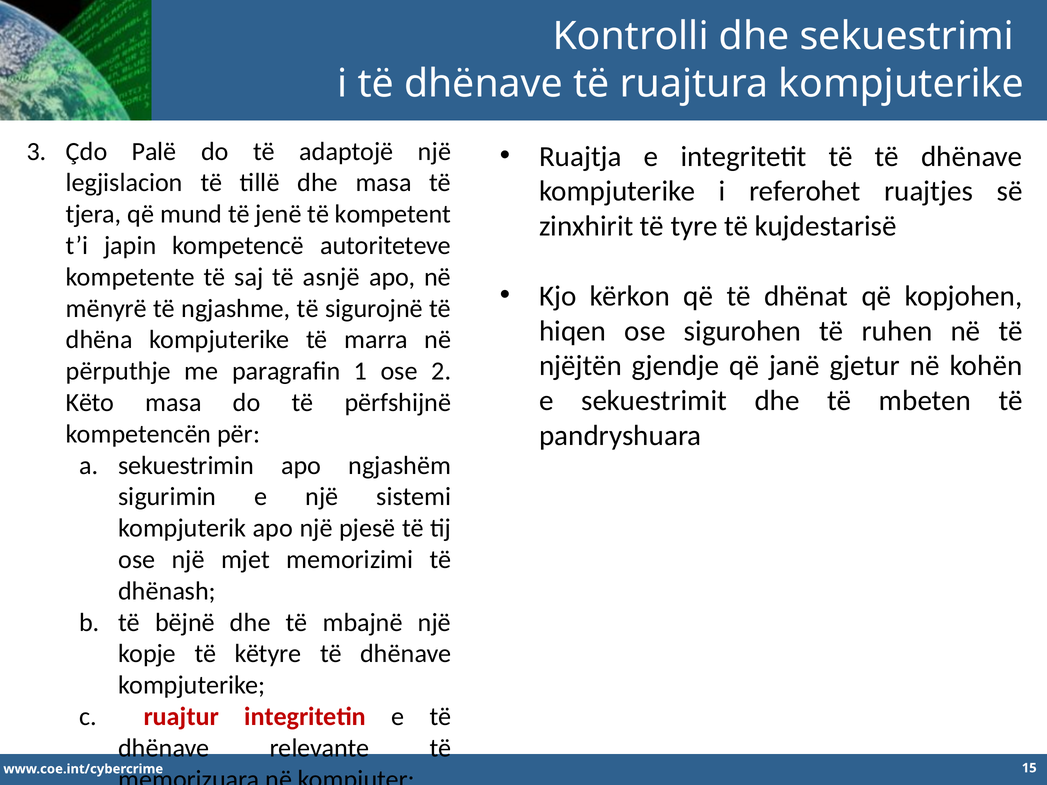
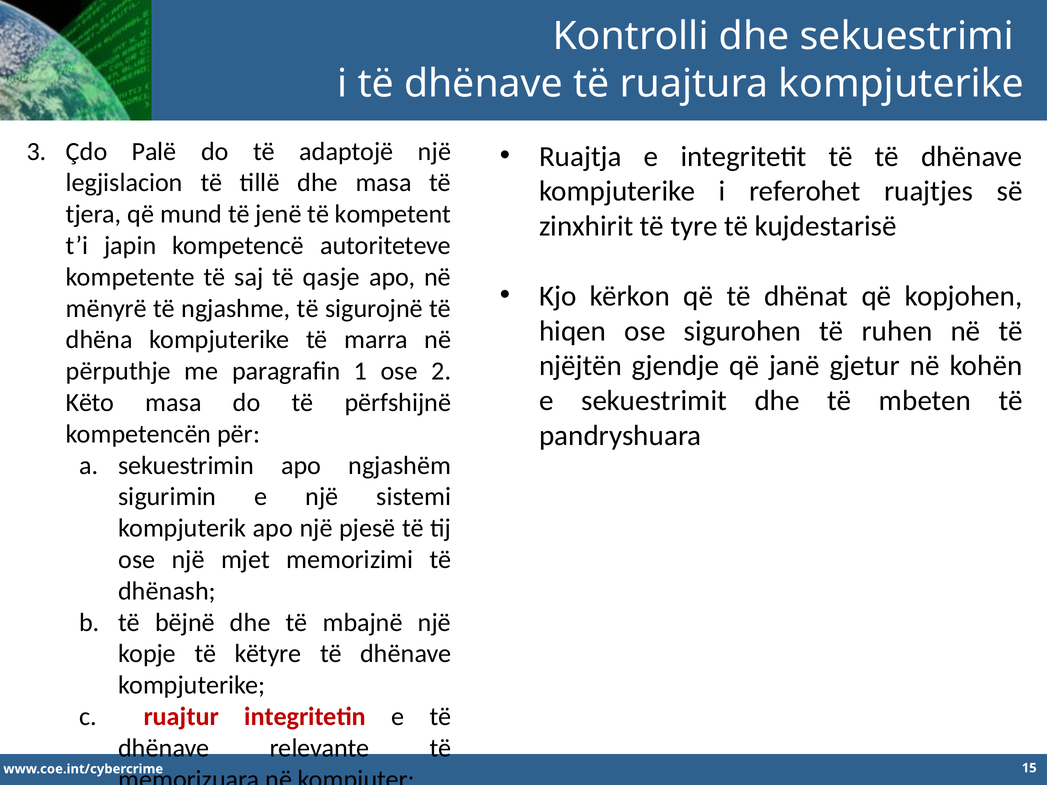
të asnjë: asnjë -> qasje (331, 277)
